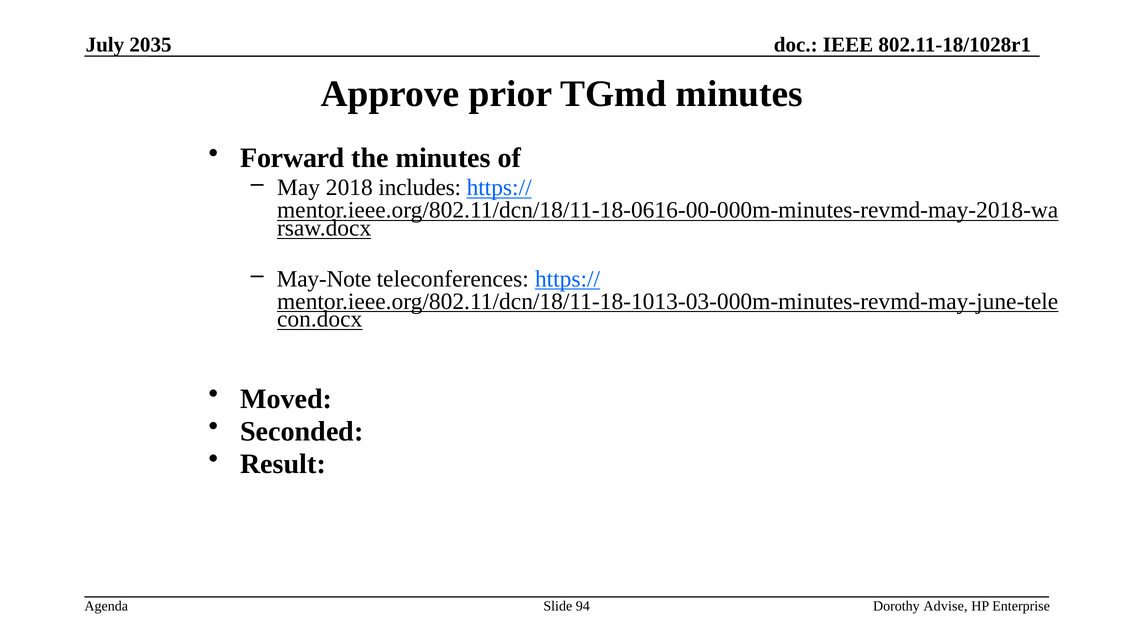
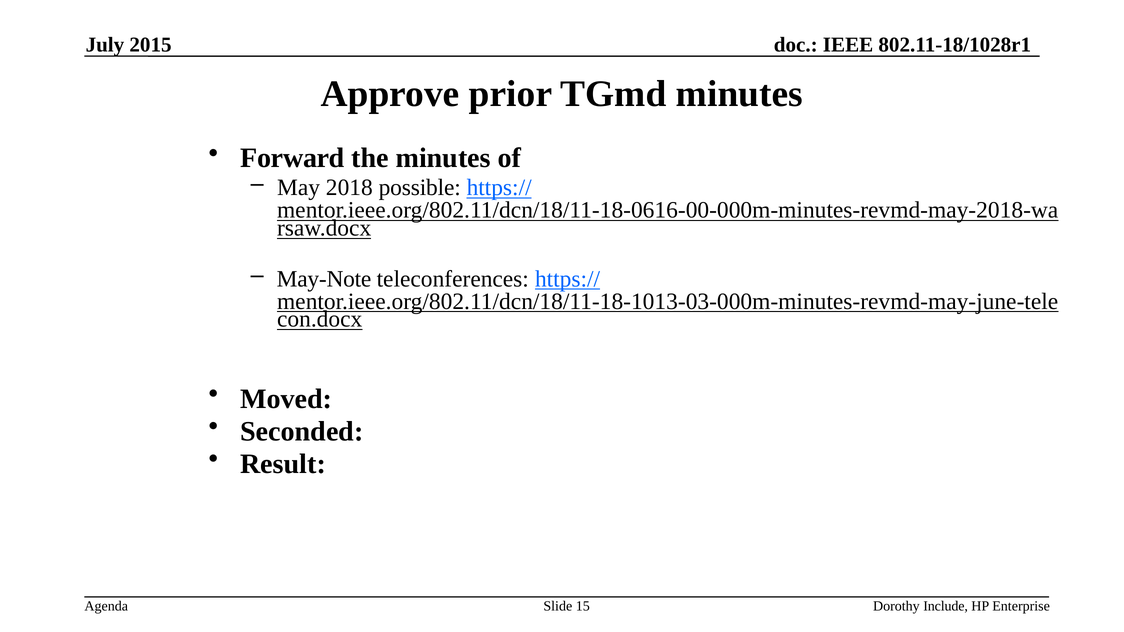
2035: 2035 -> 2015 (151, 45)
includes: includes -> possible (420, 188)
94: 94 -> 15 (583, 606)
Advise: Advise -> Include (946, 606)
